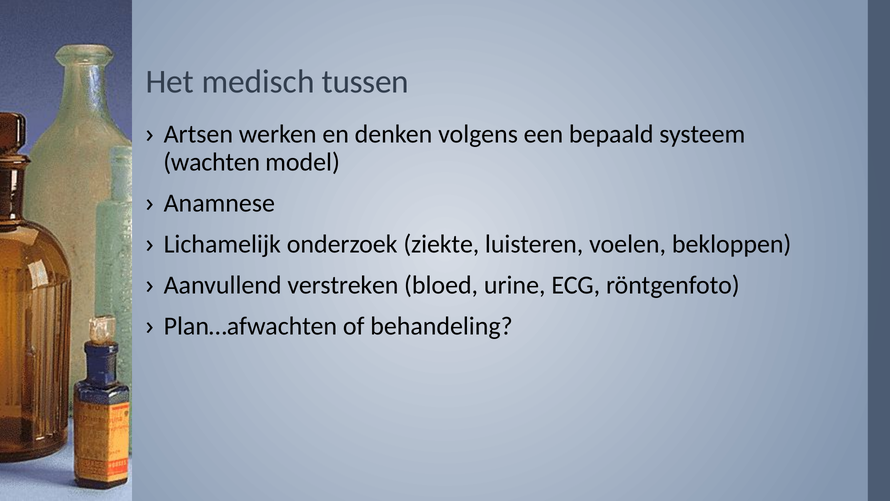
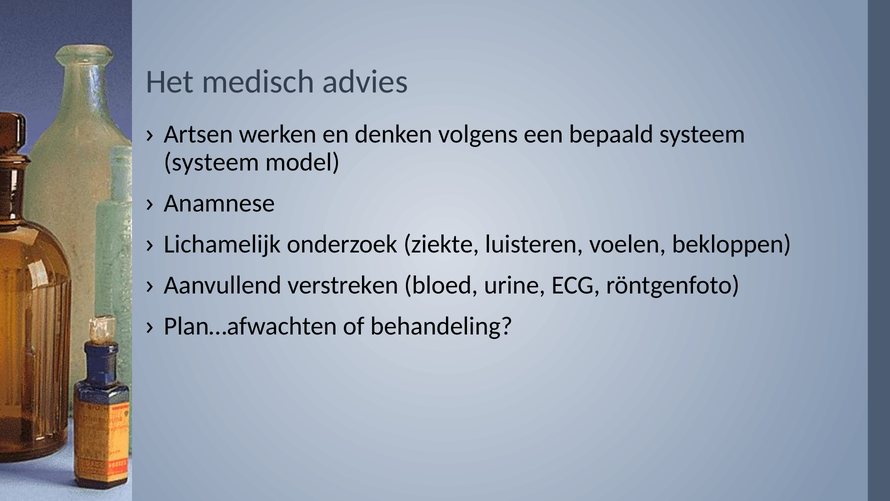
tussen: tussen -> advies (365, 82)
wachten: wachten -> systeem (212, 162)
